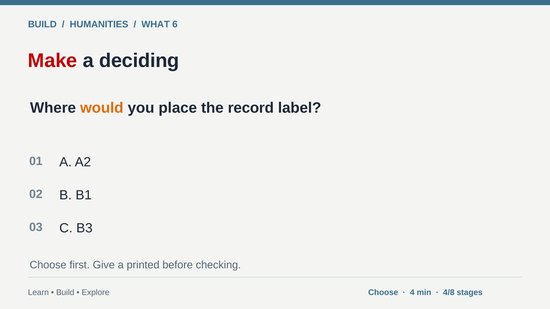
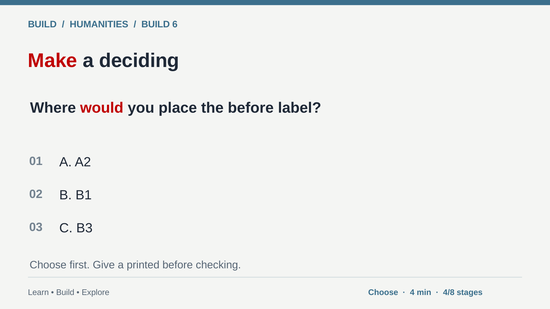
WHAT: WHAT -> BUILD (156, 24)
would colour: orange -> red (102, 108)
the record: record -> before (251, 108)
